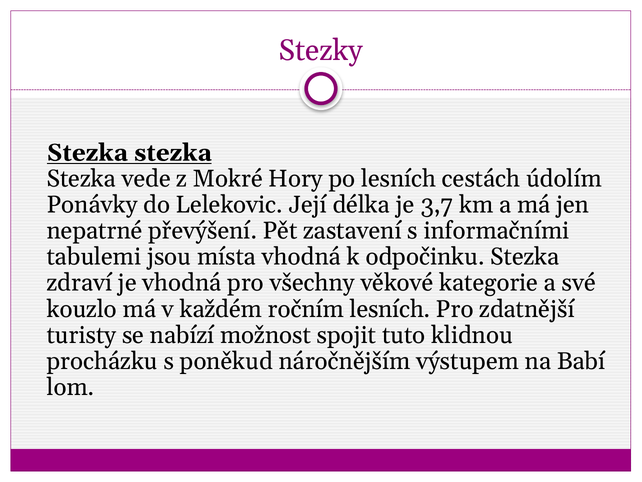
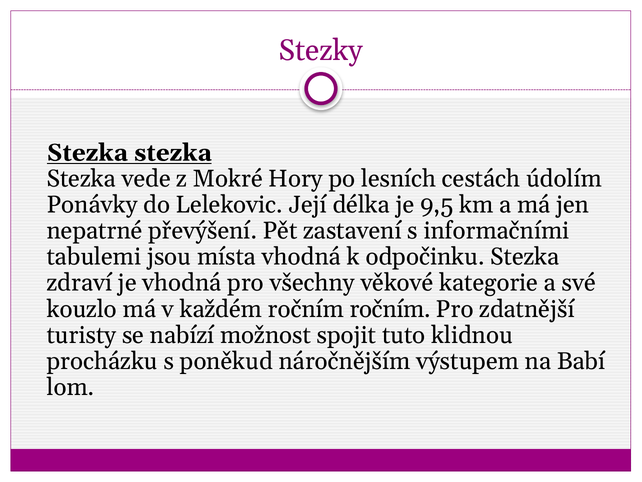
3,7: 3,7 -> 9,5 (437, 205)
ročním lesních: lesních -> ročním (390, 309)
